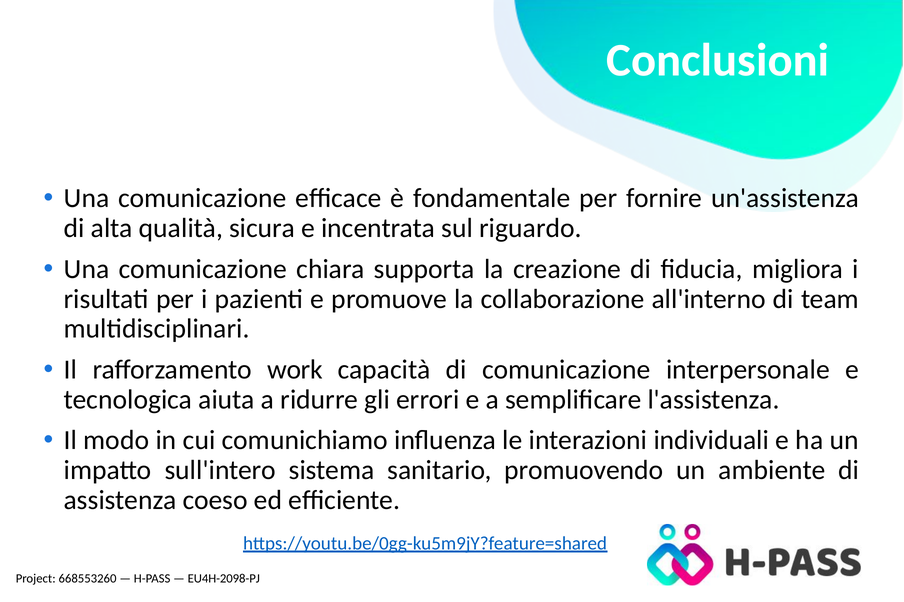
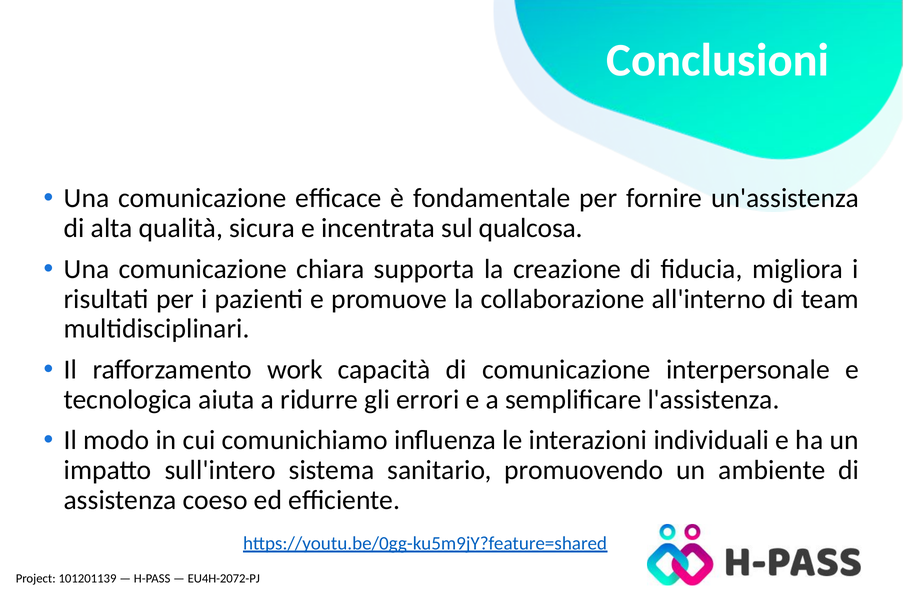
riguardo: riguardo -> qualcosa (531, 228)
668553260: 668553260 -> 101201139 (88, 579)
EU4H-2098-PJ: EU4H-2098-PJ -> EU4H-2072-PJ (224, 579)
